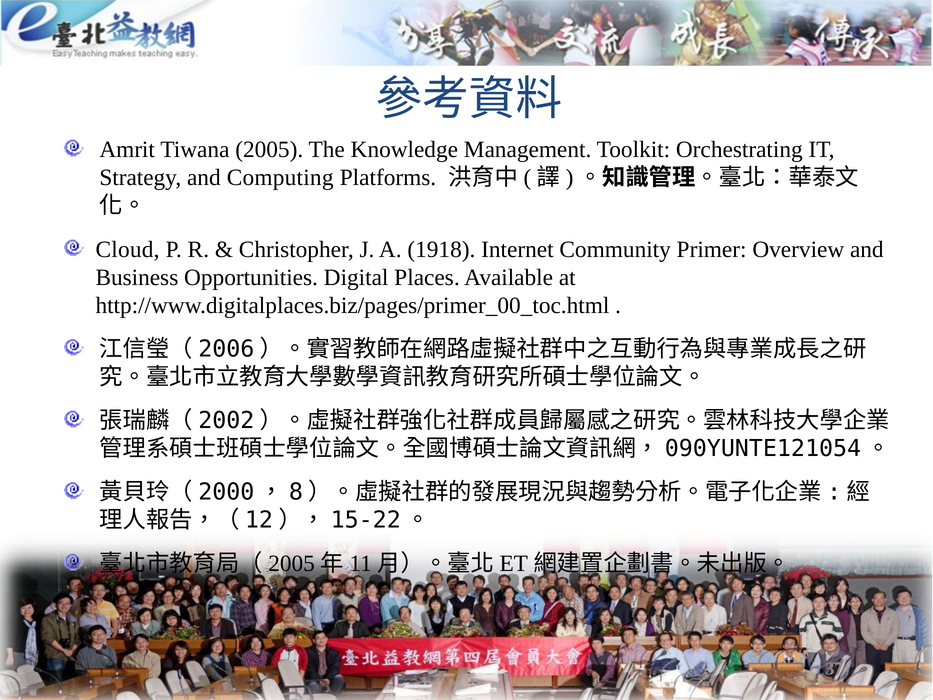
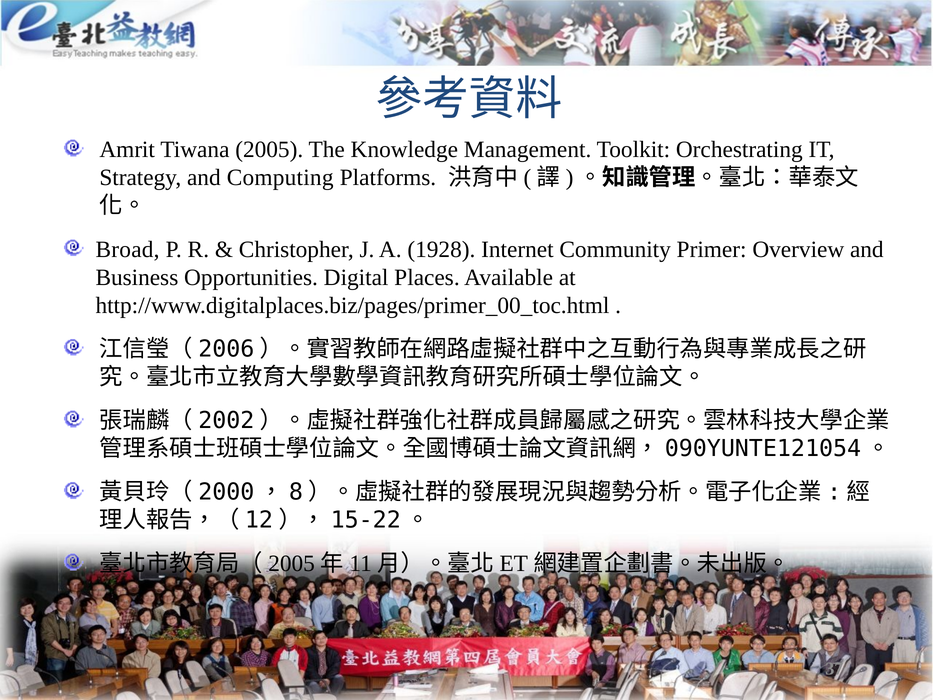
Cloud: Cloud -> Broad (128, 249)
1918: 1918 -> 1928 (441, 249)
